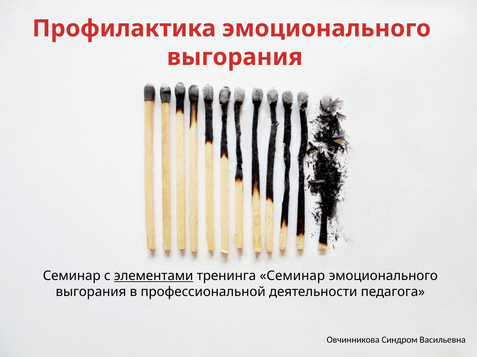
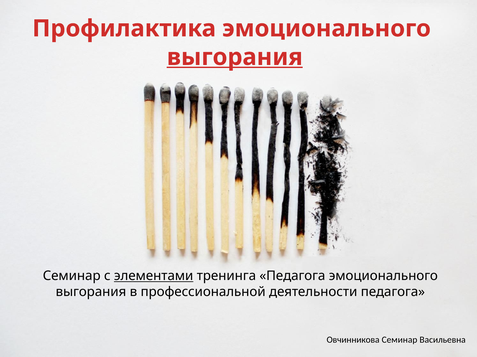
выгорания underline: none -> present (235, 57)
тренинга Семинар: Семинар -> Педагога (292, 276)
Овчинникова Синдром: Синдром -> Семинар (399, 341)
